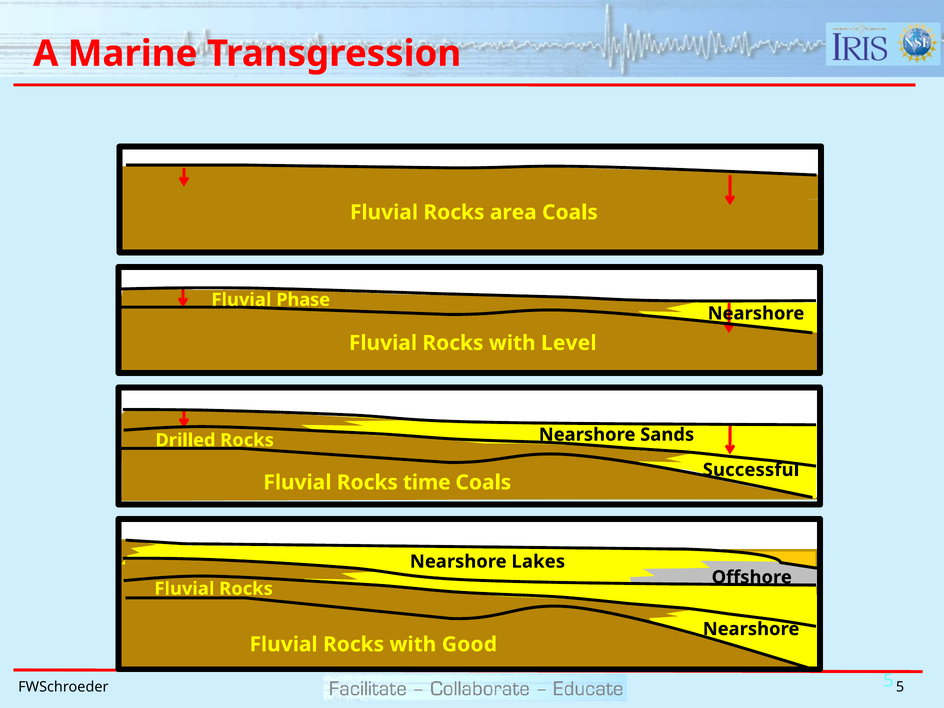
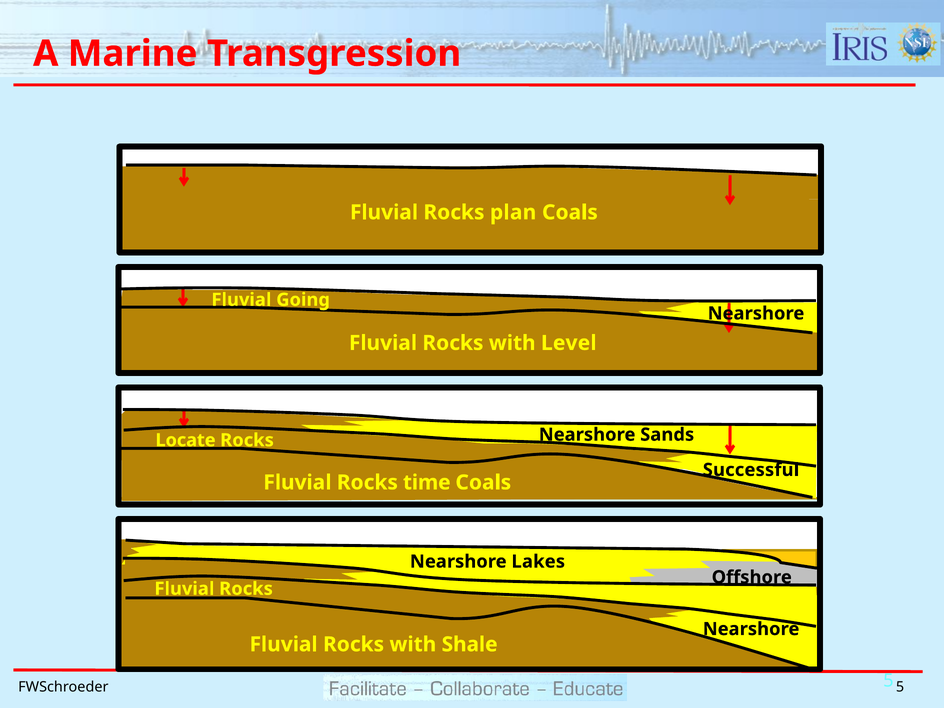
area: area -> plan (513, 212)
Phase: Phase -> Going (303, 300)
Drilled: Drilled -> Locate (186, 440)
Good: Good -> Shale (470, 644)
